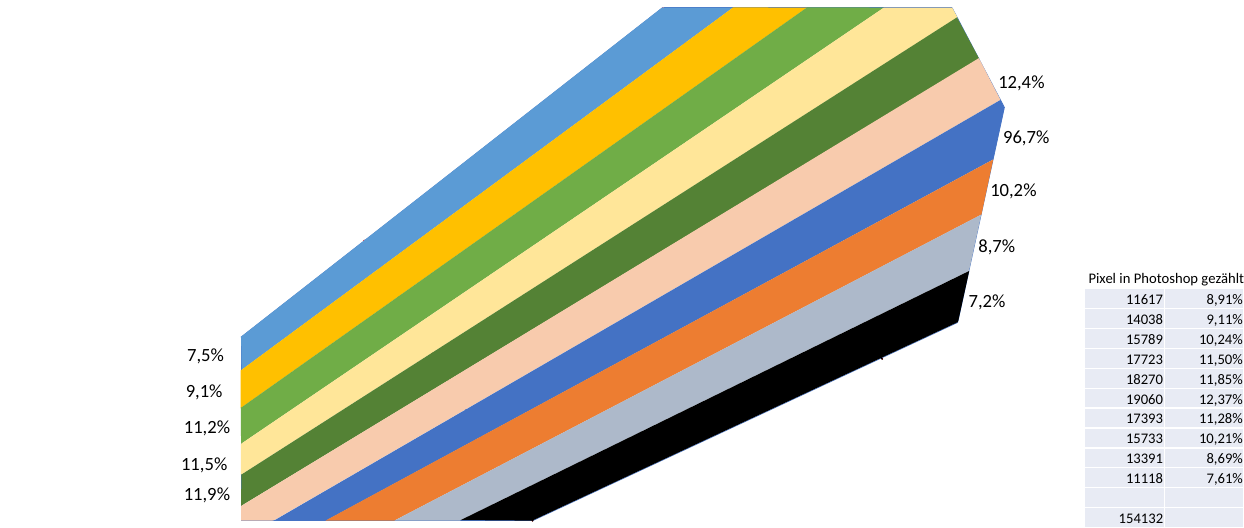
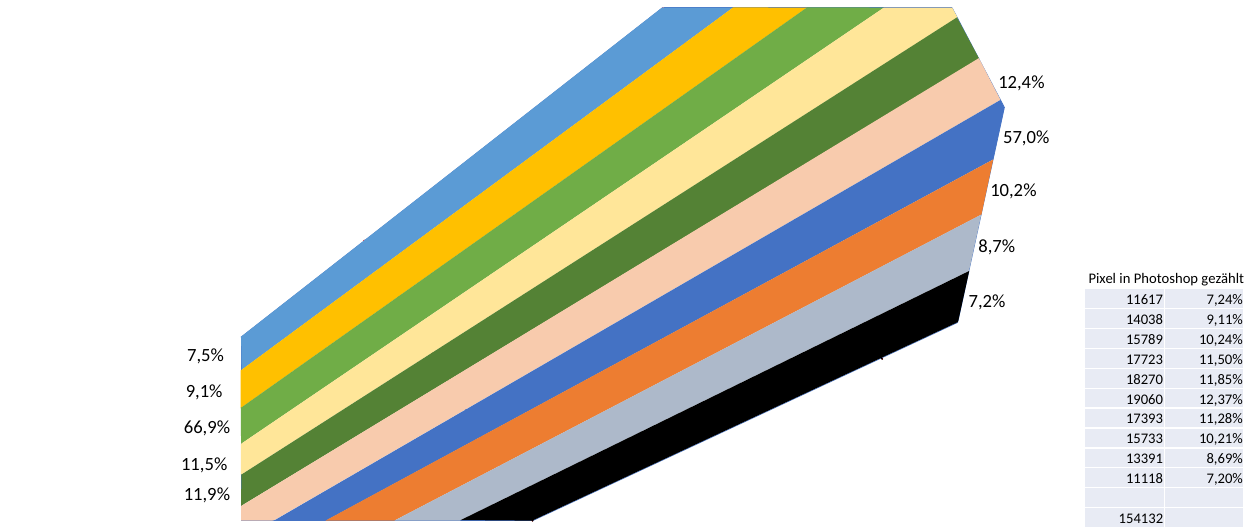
96,7%: 96,7% -> 57,0% (1026, 137)
8,91%: 8,91% -> 7,24% (1225, 299)
11,2%: 11,2% -> 66,9% (207, 427)
7,61%: 7,61% -> 7,20% (1225, 479)
